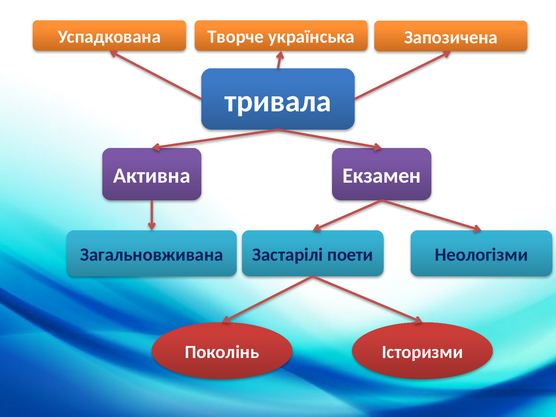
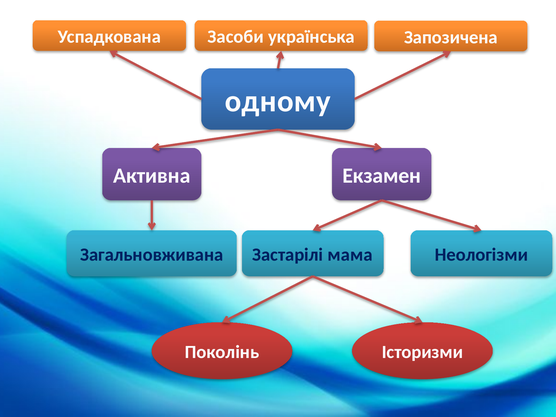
Творче: Творче -> Засоби (236, 37)
тривала: тривала -> одному (278, 101)
поети: поети -> мама (350, 255)
